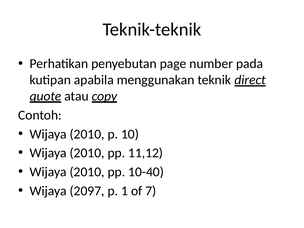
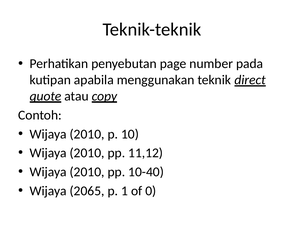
2097: 2097 -> 2065 (87, 191)
7: 7 -> 0 (151, 191)
